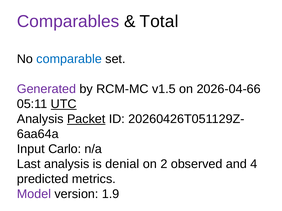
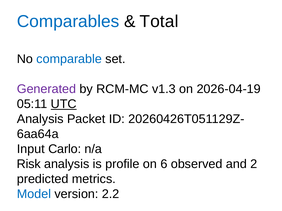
Comparables colour: purple -> blue (68, 21)
v1.5: v1.5 -> v1.3 (164, 89)
2026-04-66: 2026-04-66 -> 2026-04-19 (229, 89)
Packet underline: present -> none (86, 119)
Last: Last -> Risk (29, 164)
denial: denial -> profile (122, 164)
2: 2 -> 6 (164, 164)
4: 4 -> 2 (254, 164)
Model colour: purple -> blue (34, 195)
1.9: 1.9 -> 2.2 (111, 195)
